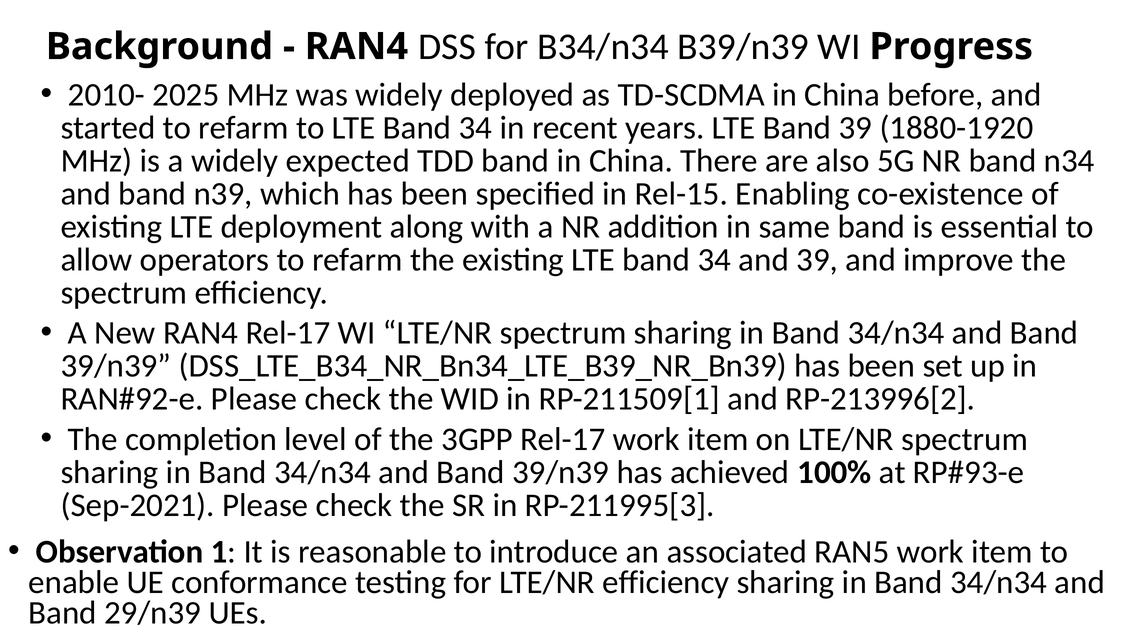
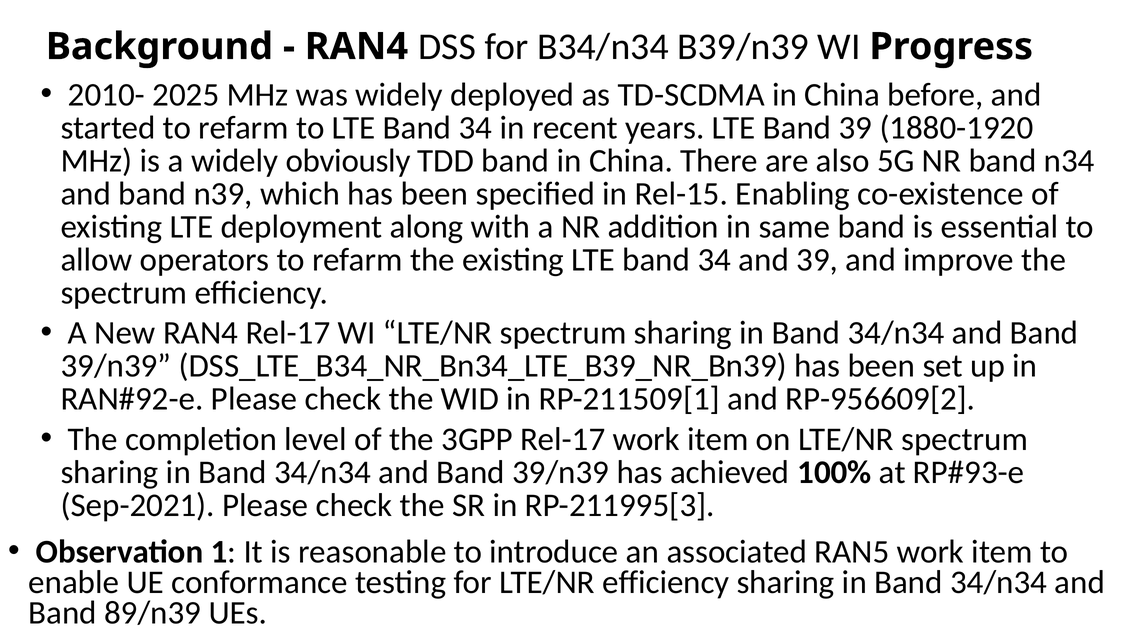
expected: expected -> obviously (348, 161)
RP-213996[2: RP-213996[2 -> RP-956609[2 (880, 399)
29/n39: 29/n39 -> 89/n39 (153, 614)
